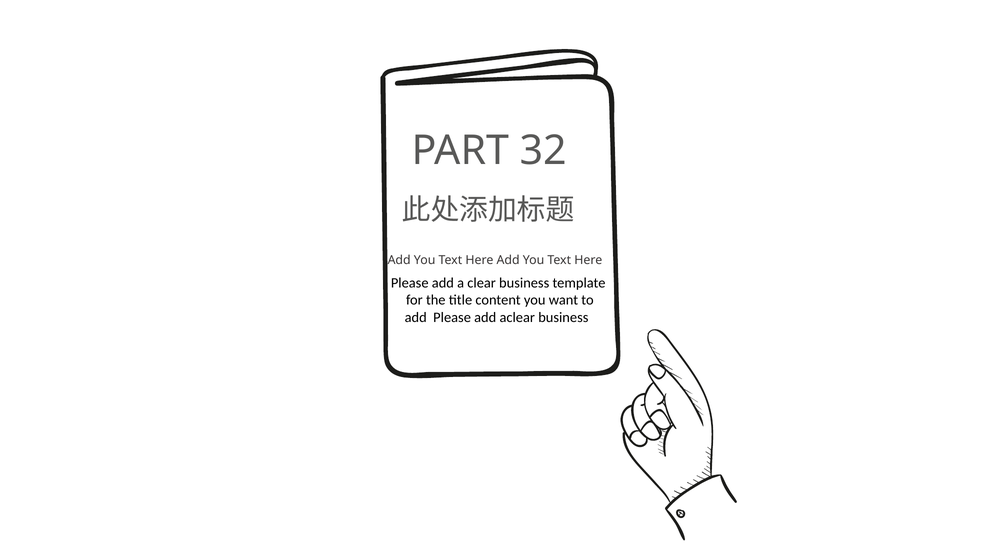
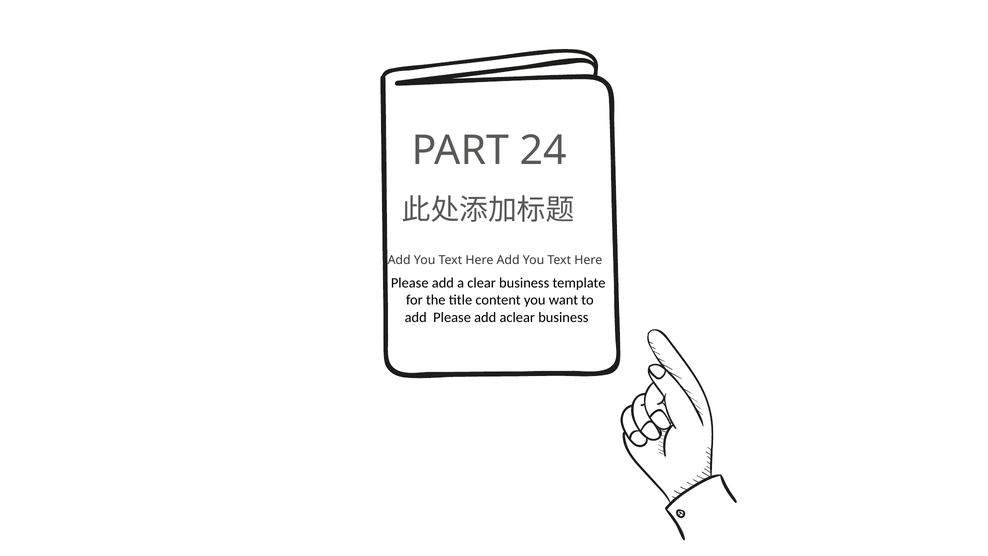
32: 32 -> 24 (543, 151)
